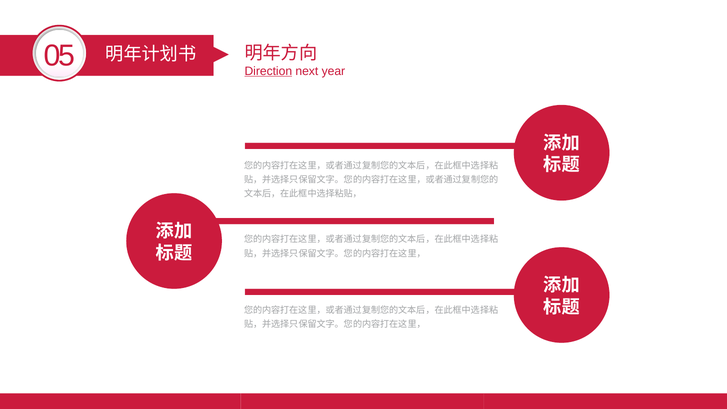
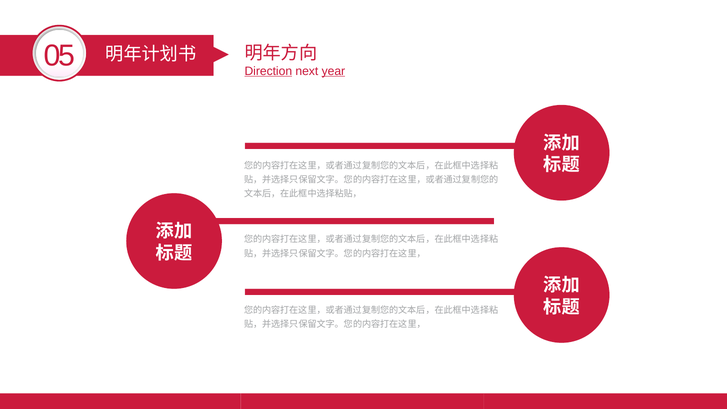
year underline: none -> present (333, 71)
